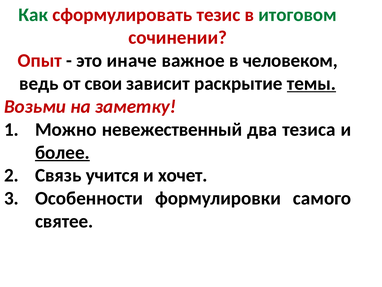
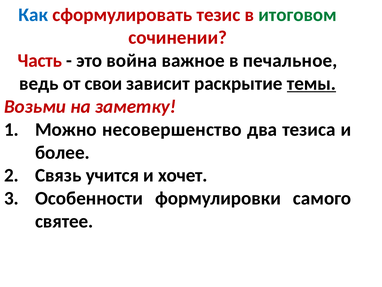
Как colour: green -> blue (33, 15)
Опыт: Опыт -> Часть (40, 61)
иначе: иначе -> война (132, 61)
человеком: человеком -> печальное (290, 61)
невежественный: невежественный -> несовершенство (172, 129)
более underline: present -> none (62, 152)
